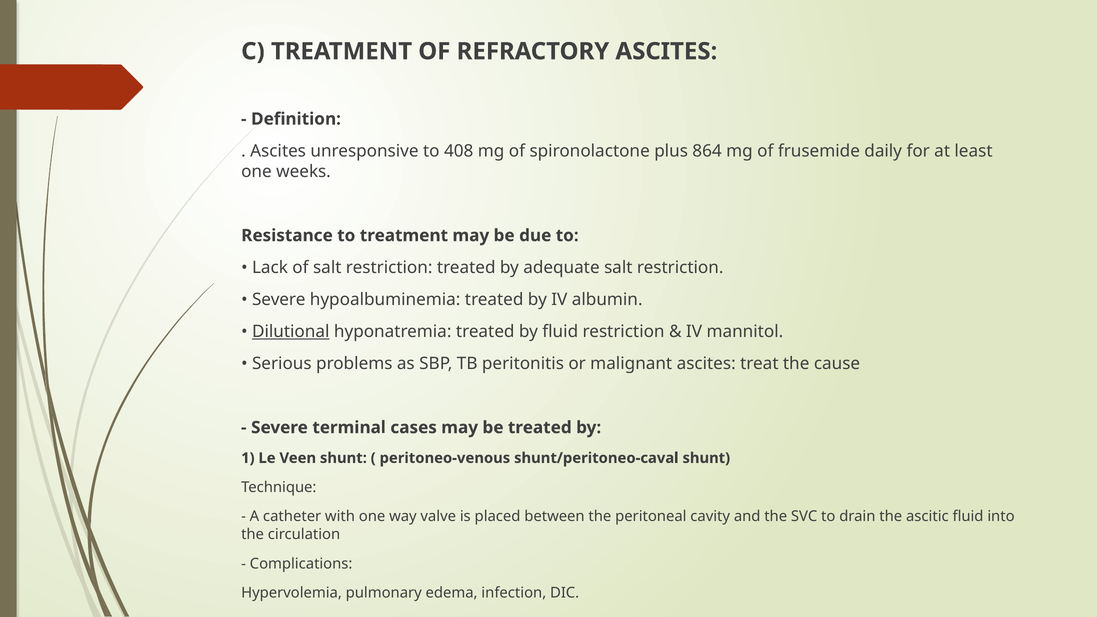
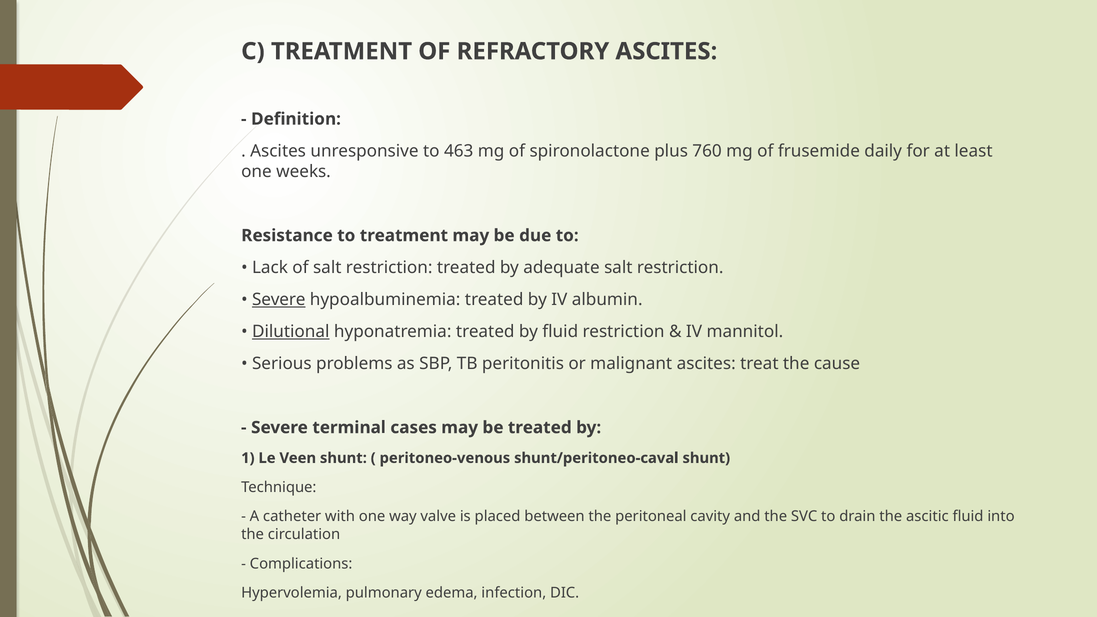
408: 408 -> 463 (459, 151)
864: 864 -> 760 (707, 151)
Severe underline: none -> present (279, 300)
